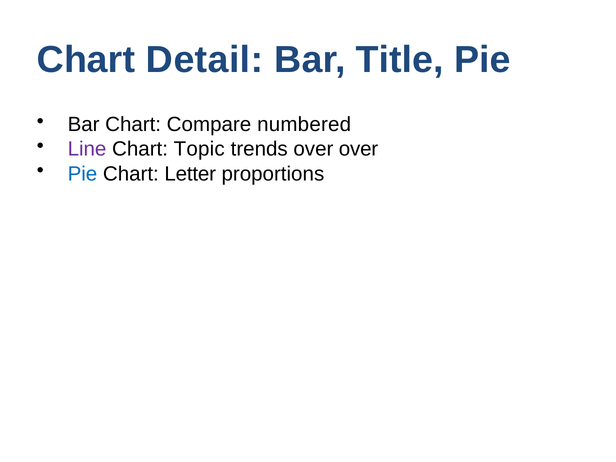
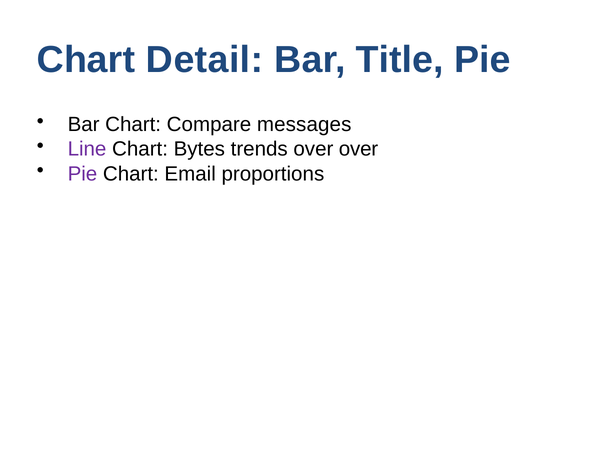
numbered: numbered -> messages (304, 125)
Topic: Topic -> Bytes (199, 149)
Pie colour: blue -> purple (82, 174)
Letter: Letter -> Email (190, 174)
